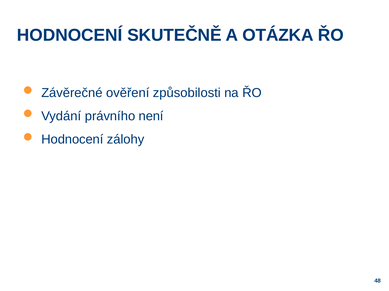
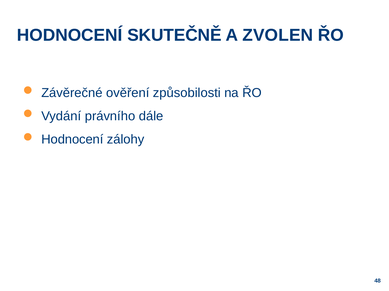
OTÁZKA: OTÁZKA -> ZVOLEN (278, 35)
není: není -> dále (151, 116)
